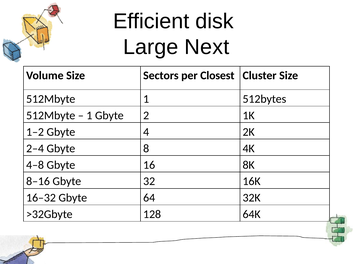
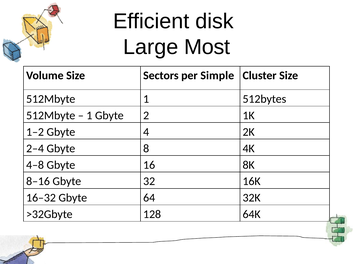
Next: Next -> Most (207, 47)
Closest: Closest -> Simple (217, 76)
